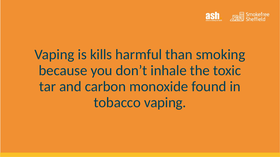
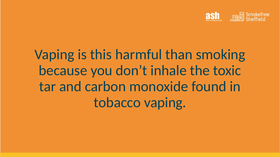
kills: kills -> this (101, 55)
